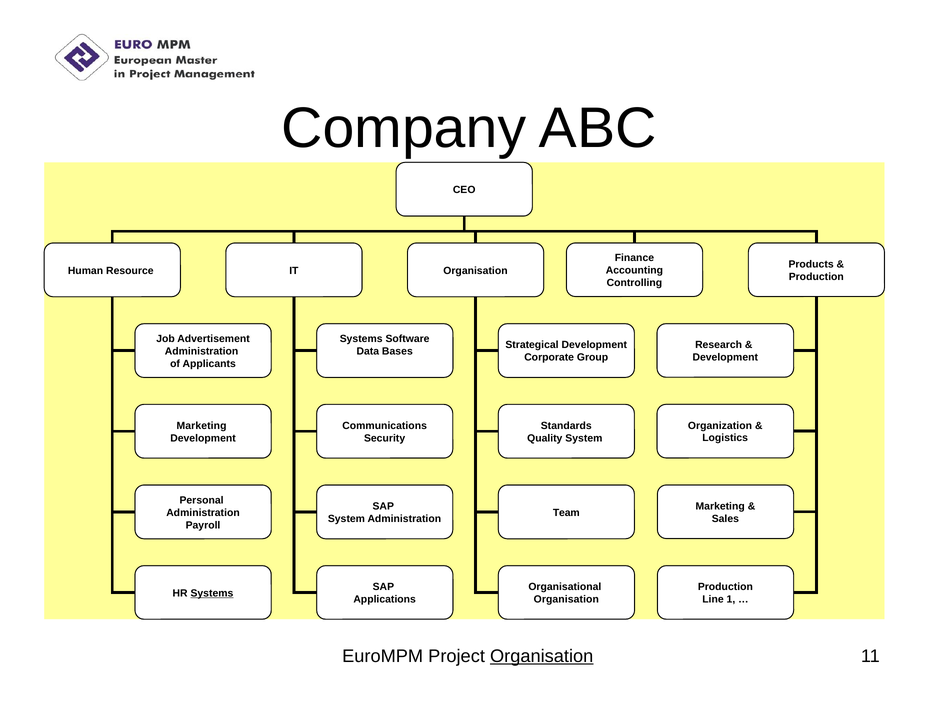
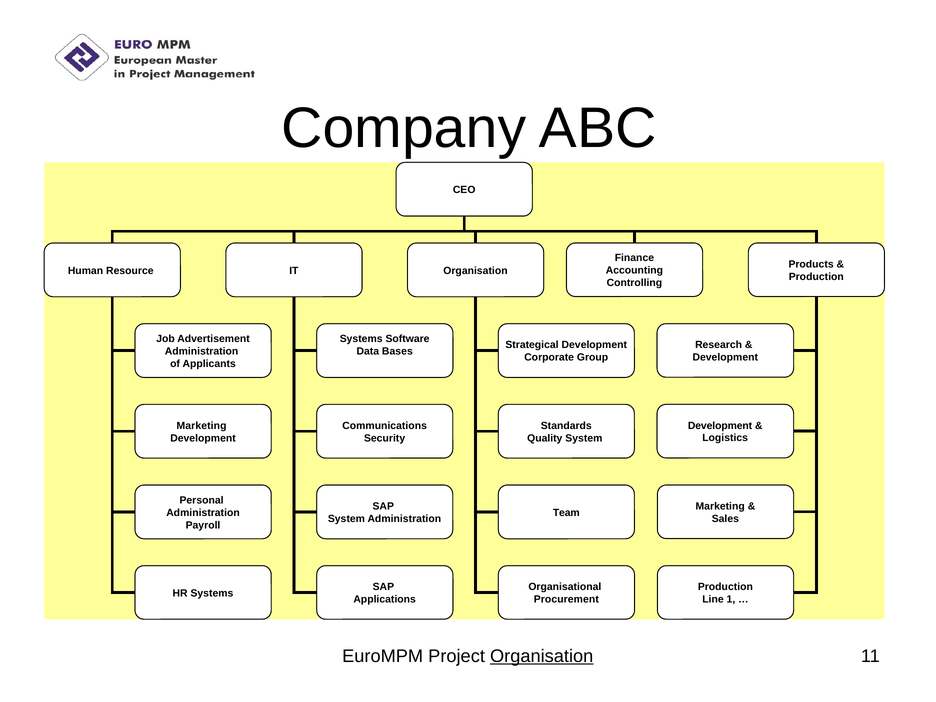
Organization: Organization -> Development (720, 426)
Systems underline: present -> none (212, 593)
Organisation: Organisation -> Procurement (566, 599)
